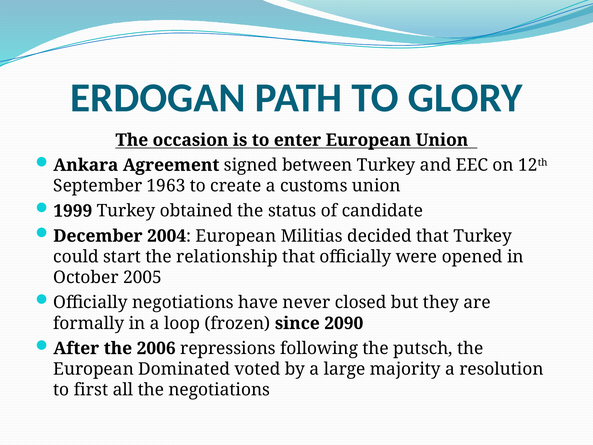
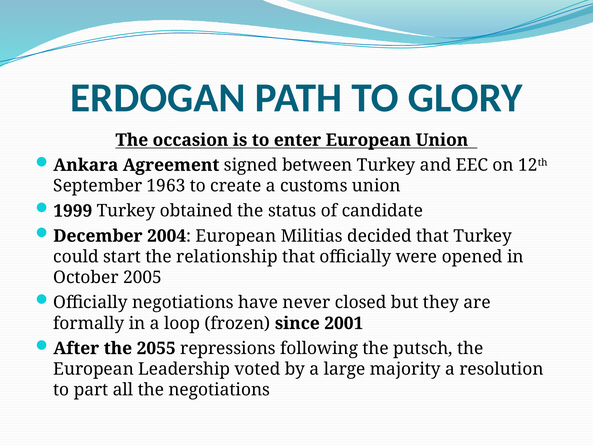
2090: 2090 -> 2001 (344, 323)
2006: 2006 -> 2055 (156, 348)
Dominated: Dominated -> Leadership (184, 369)
first: first -> part (91, 390)
